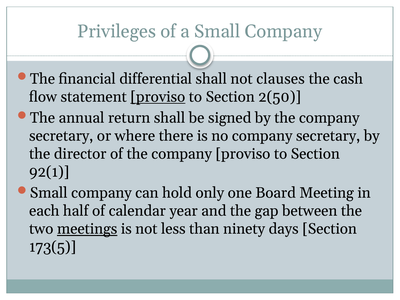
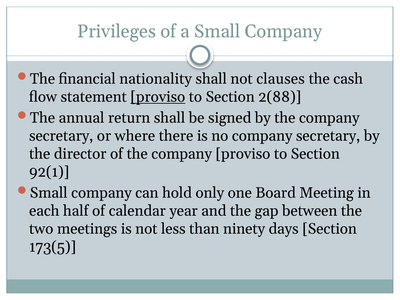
differential: differential -> nationality (156, 79)
2(50: 2(50 -> 2(88 (280, 97)
meetings underline: present -> none (87, 229)
